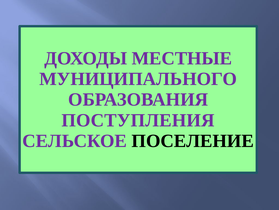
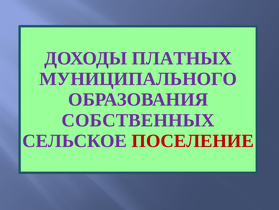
МЕСТНЫЕ: МЕСТНЫЕ -> ПЛАТНЫХ (182, 58)
ПОСТУПЛЕНИЯ: ПОСТУПЛЕНИЯ -> СОБСТВЕННЫХ (138, 120)
ПОСЕЛЕНИЕ colour: black -> red (193, 140)
